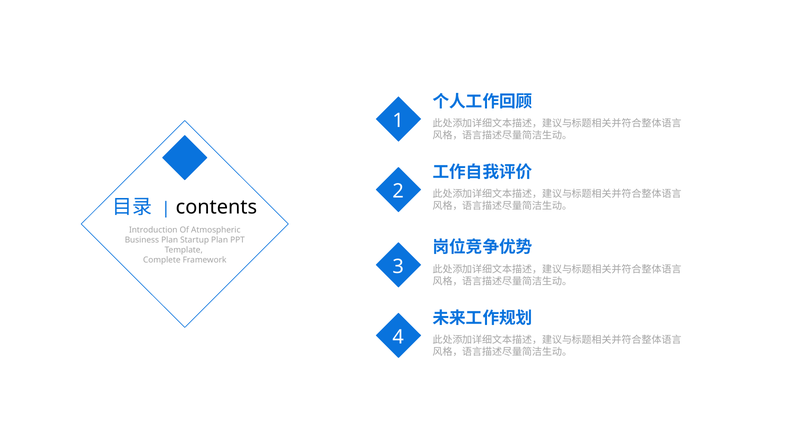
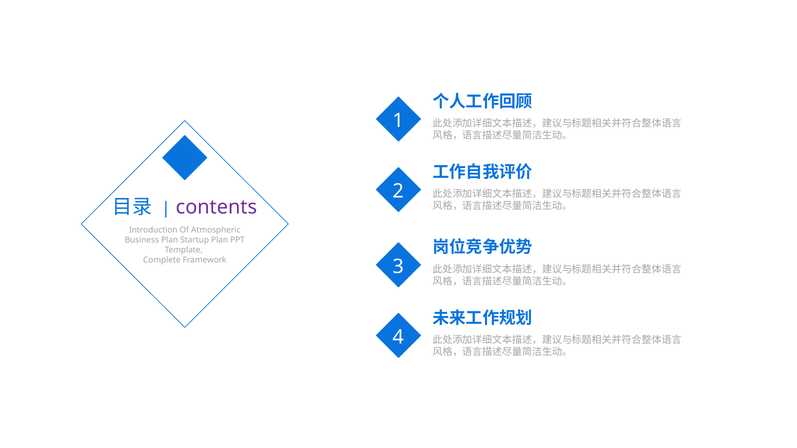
contents colour: black -> purple (216, 208)
